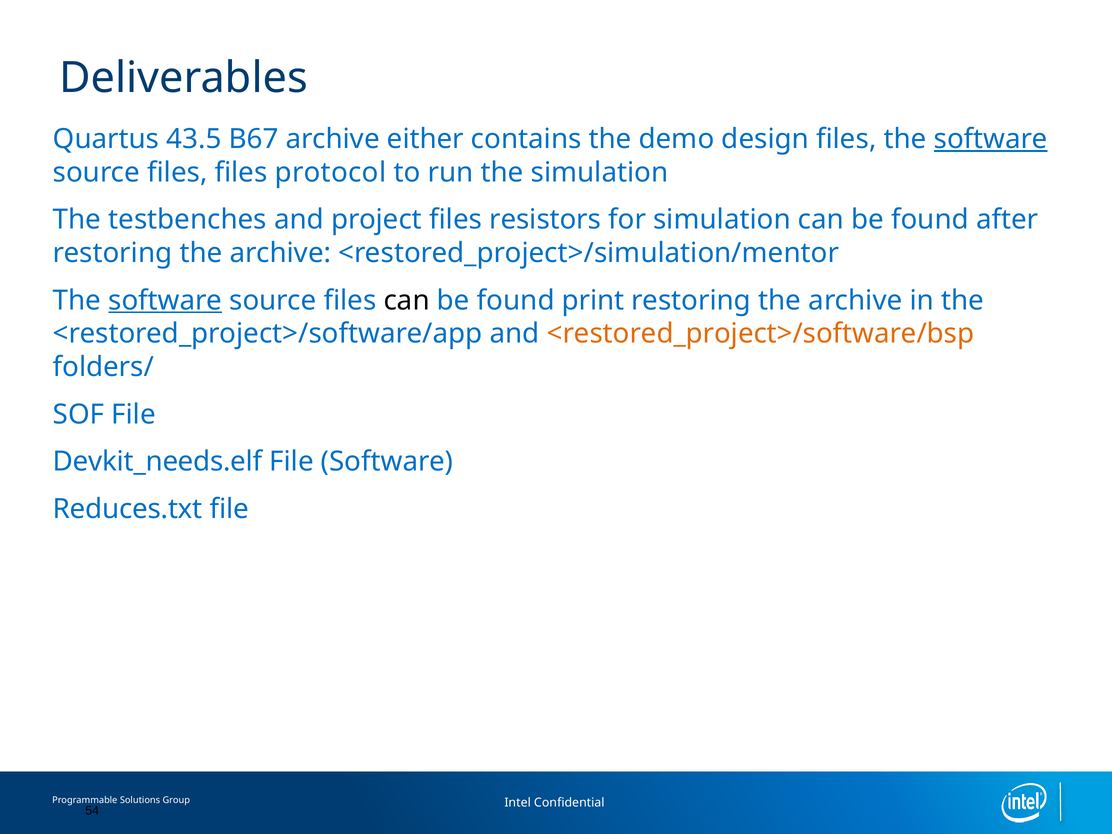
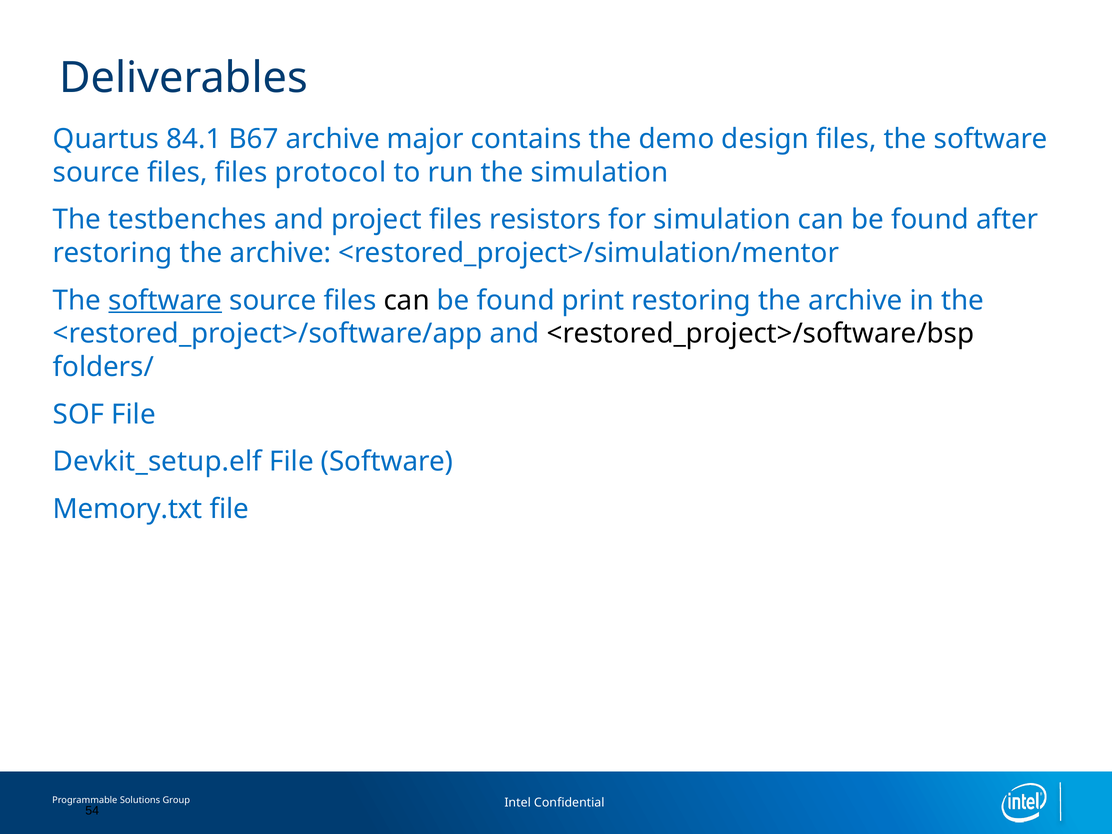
43.5: 43.5 -> 84.1 (194, 139)
either: either -> major (425, 139)
software underline: present -> none (991, 139)
<restored_project>/software/bsp colour: orange -> black (760, 334)
Devkit_needs.elf: Devkit_needs.elf -> Devkit_setup.elf (157, 462)
Reduces.txt: Reduces.txt -> Memory.txt (128, 509)
